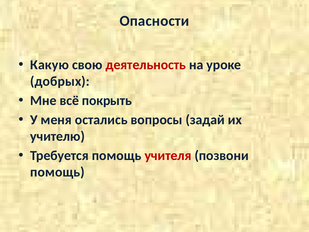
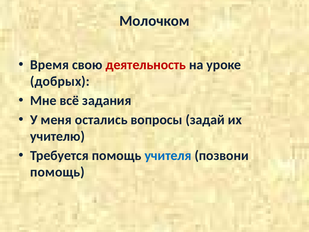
Опасности: Опасности -> Молочком (155, 21)
Какую: Какую -> Время (50, 65)
покрыть: покрыть -> задания (107, 101)
учителя colour: red -> blue (168, 155)
